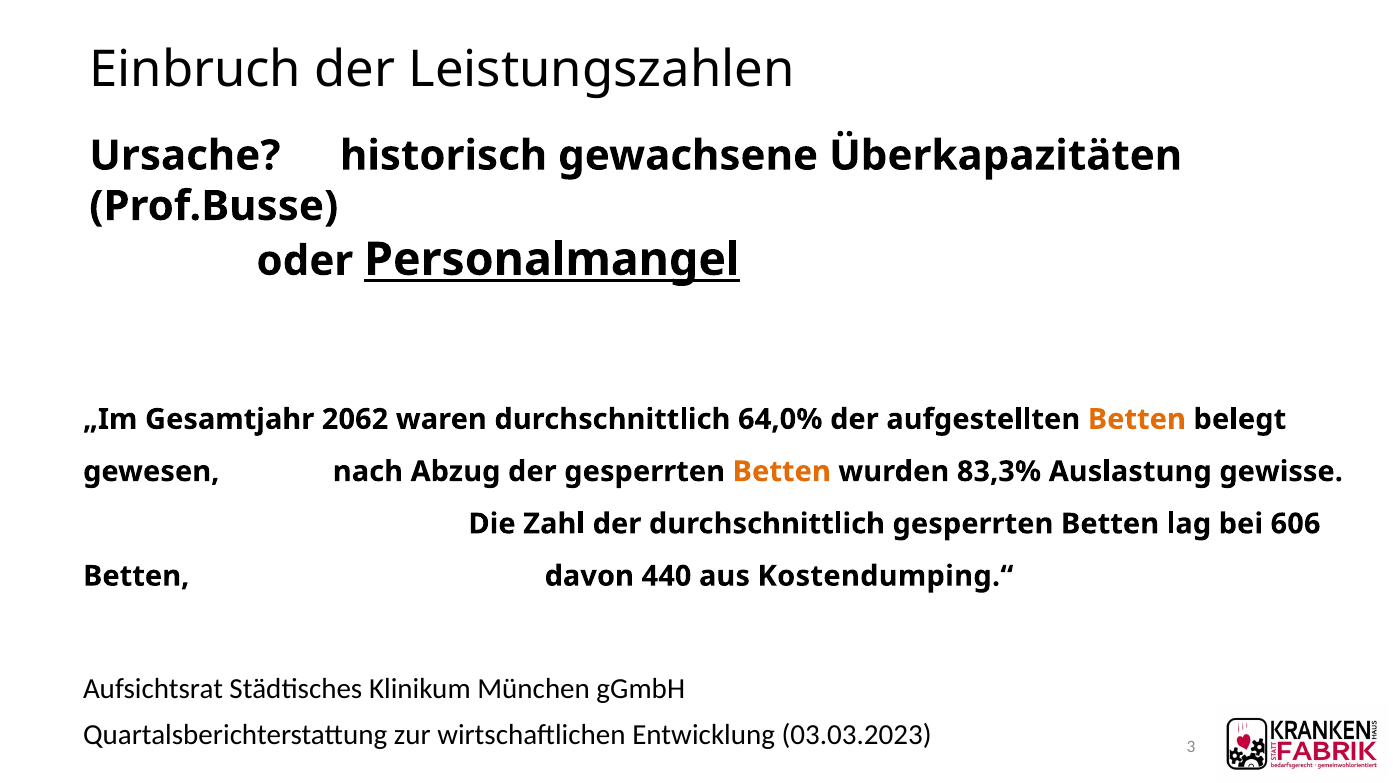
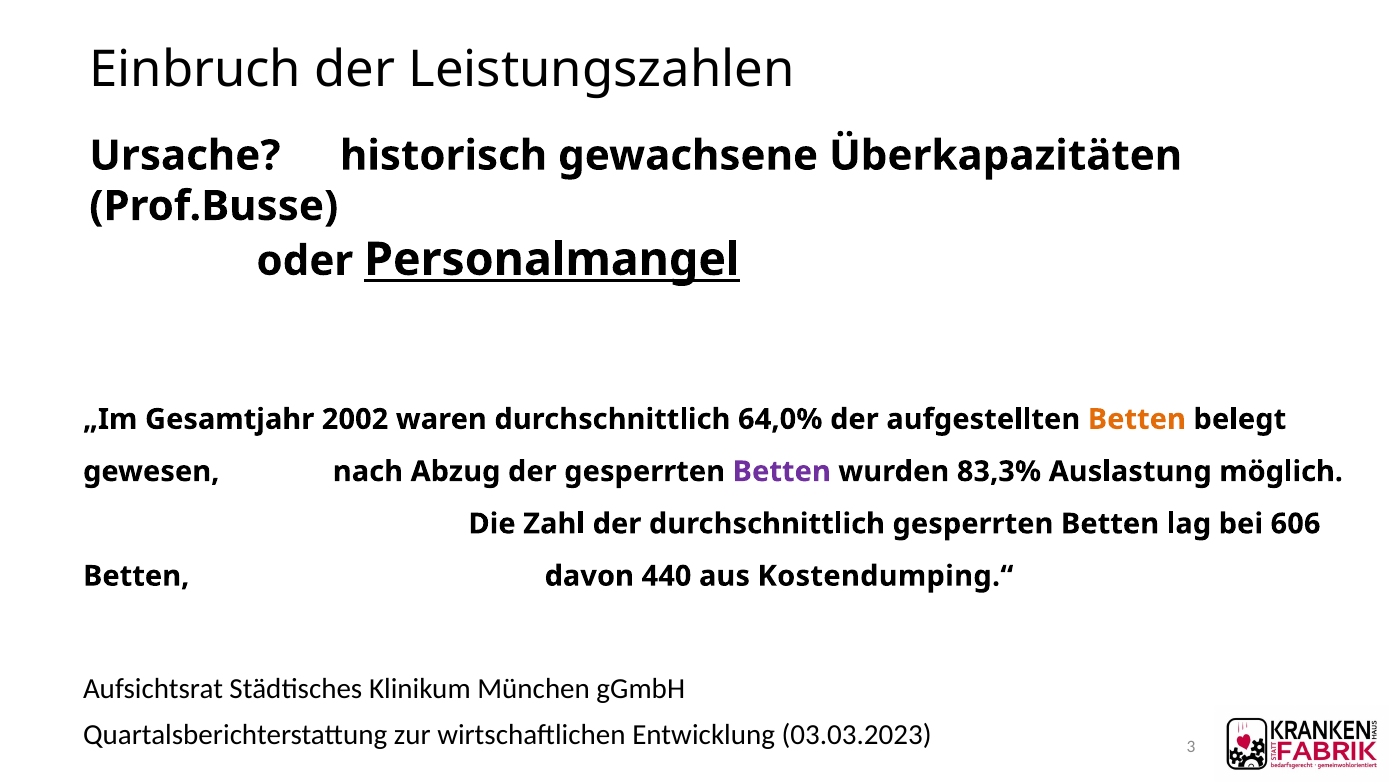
2062: 2062 -> 2002 (355, 420)
Betten colour: orange -> purple (782, 472)
gewisse: gewisse -> möglich (1281, 472)
